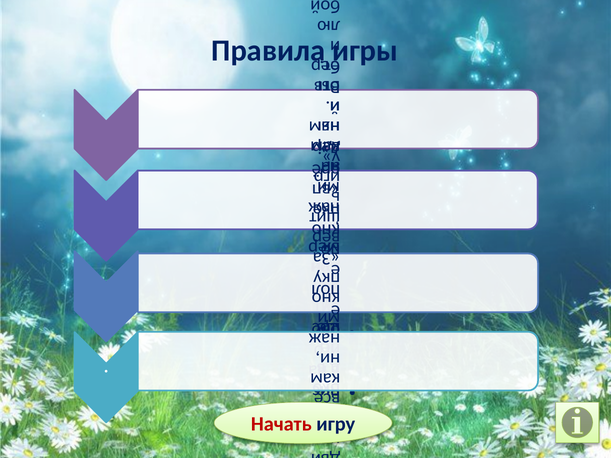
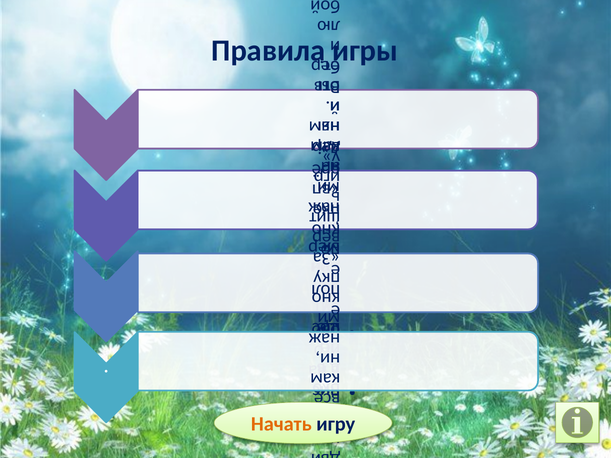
Начать colour: red -> orange (281, 424)
